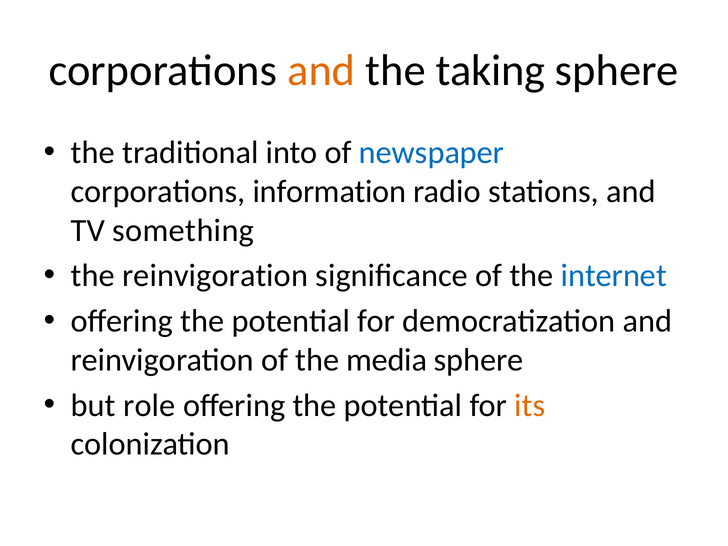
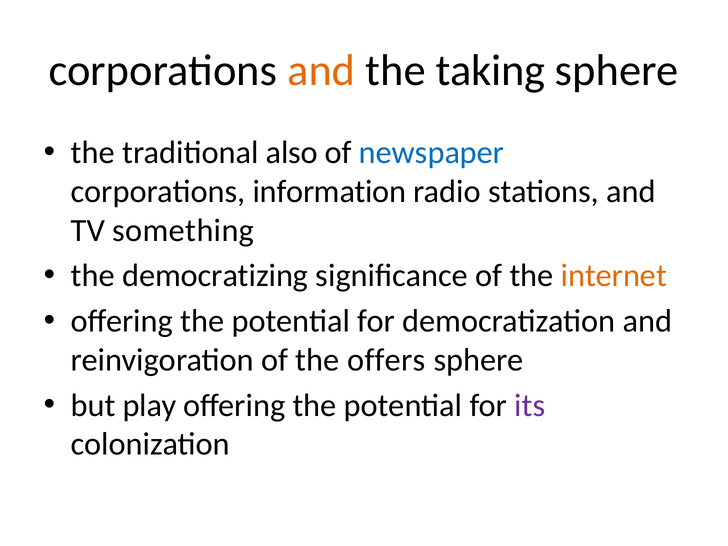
into: into -> also (292, 153)
the reinvigoration: reinvigoration -> democratizing (215, 276)
internet colour: blue -> orange (614, 276)
media: media -> offers (386, 360)
role: role -> play (150, 405)
its colour: orange -> purple (530, 405)
